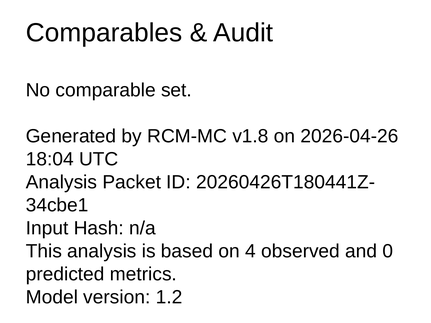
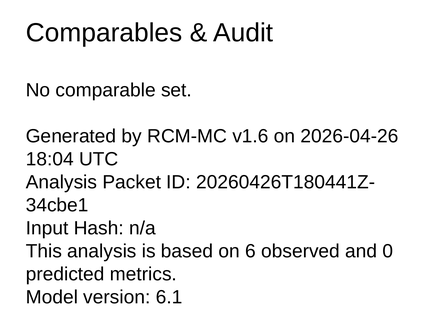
v1.8: v1.8 -> v1.6 (250, 136)
4: 4 -> 6 (250, 251)
1.2: 1.2 -> 6.1 (169, 297)
